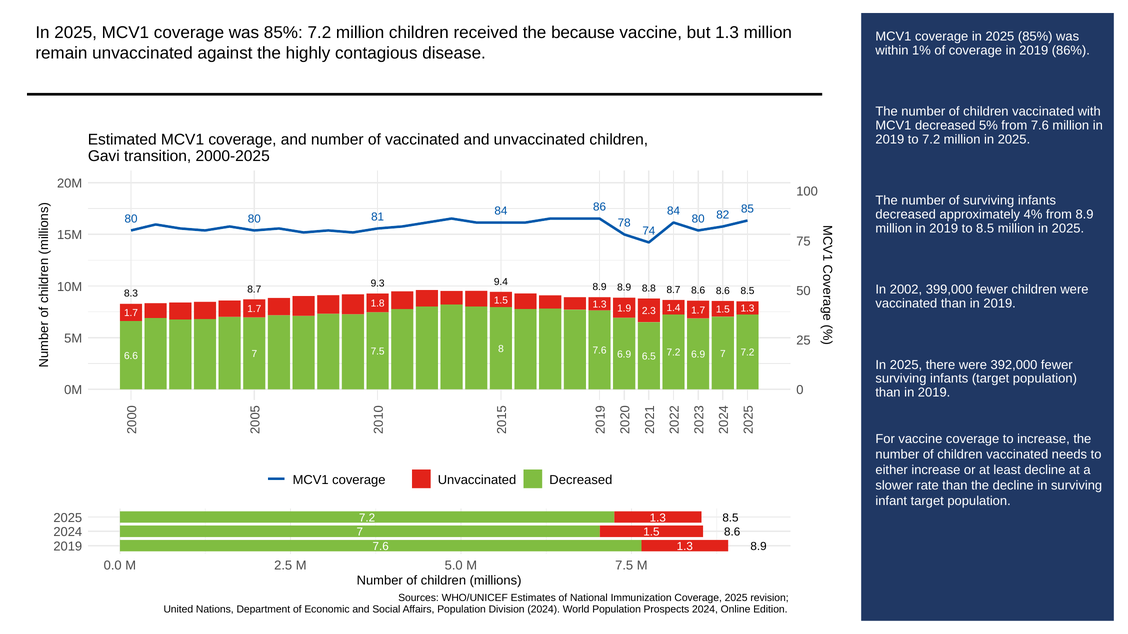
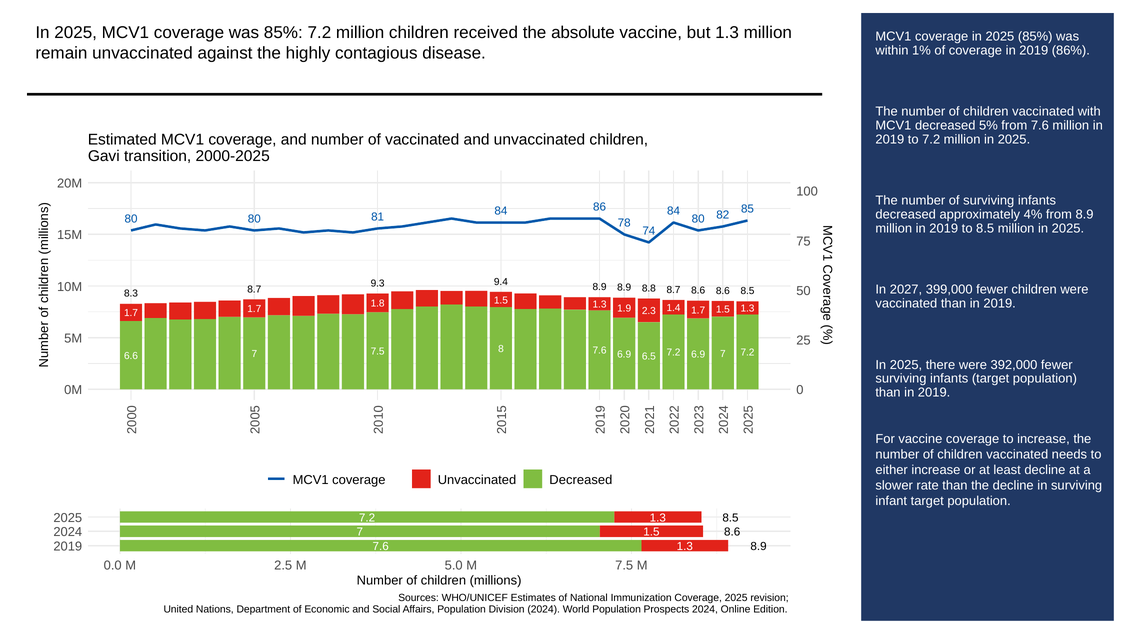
because: because -> absolute (583, 33)
2002: 2002 -> 2027 (906, 290)
